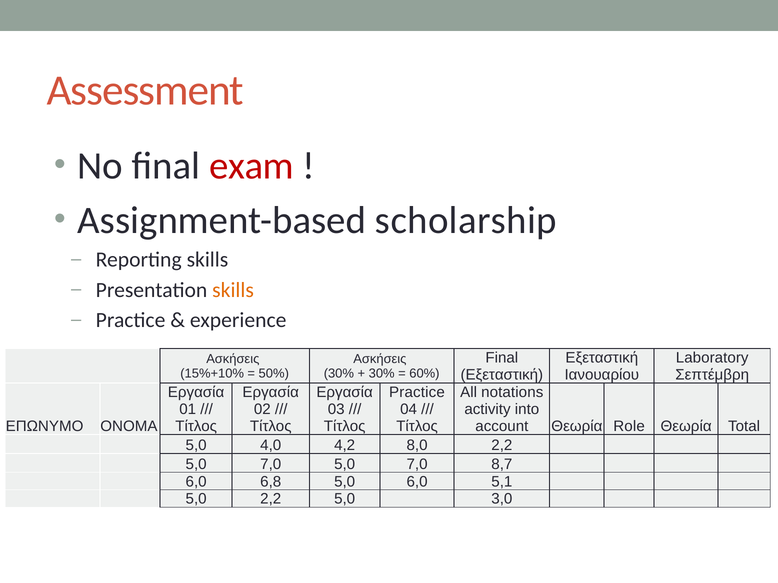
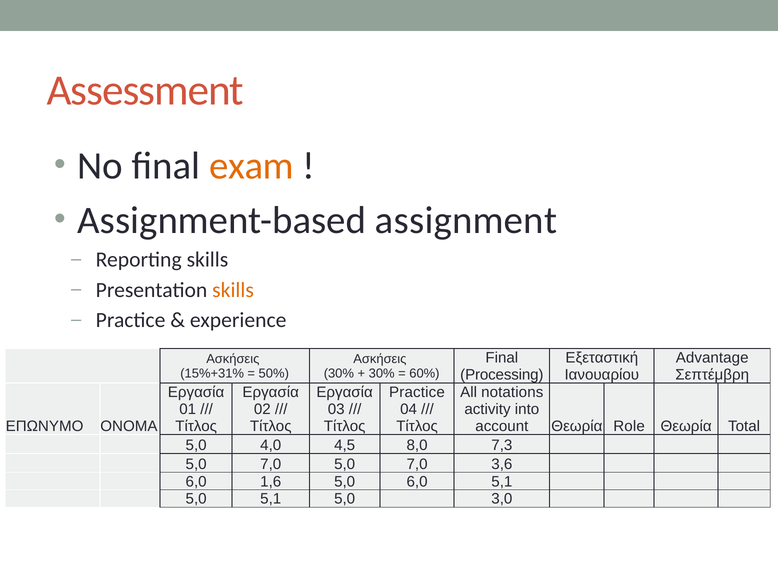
exam colour: red -> orange (251, 166)
scholarship: scholarship -> assignment (466, 221)
Laboratory: Laboratory -> Advantage (712, 358)
15%+10%: 15%+10% -> 15%+31% (212, 374)
Εξεταστική: Εξεταστική -> Processing (502, 375)
4,2: 4,2 -> 4,5 (345, 446)
8,0 2,2: 2,2 -> 7,3 (502, 446)
8,7: 8,7 -> 3,6 (502, 464)
6,8: 6,8 -> 1,6 (271, 482)
5,0 2,2: 2,2 -> 5,1 (271, 499)
